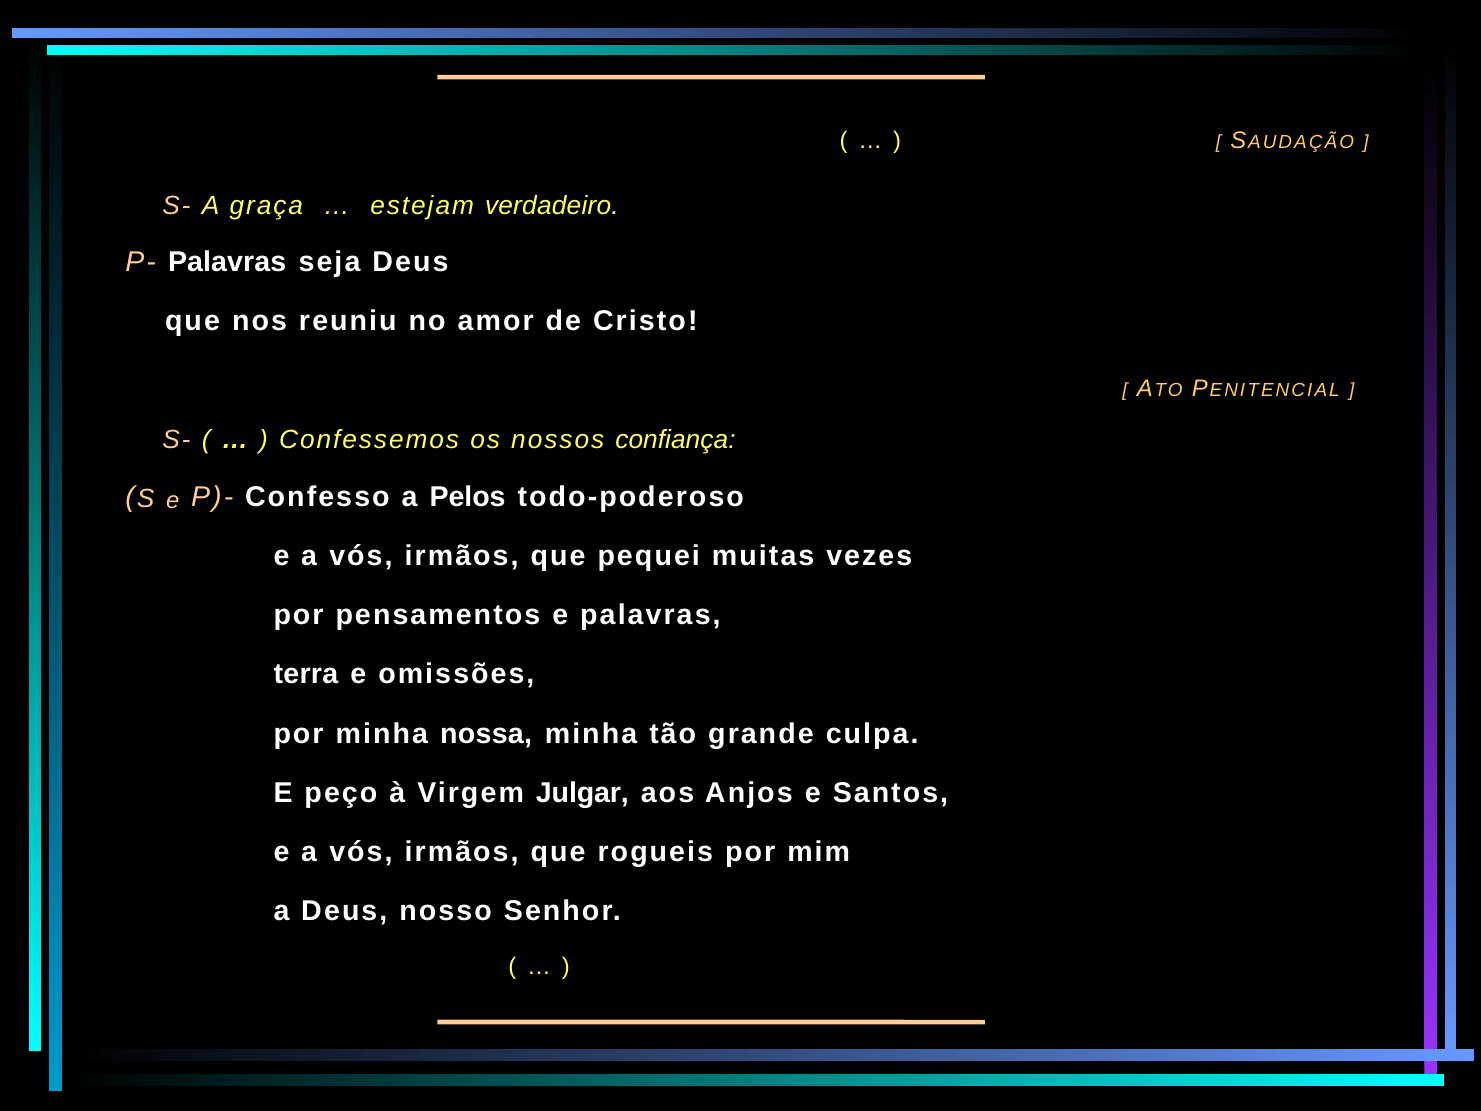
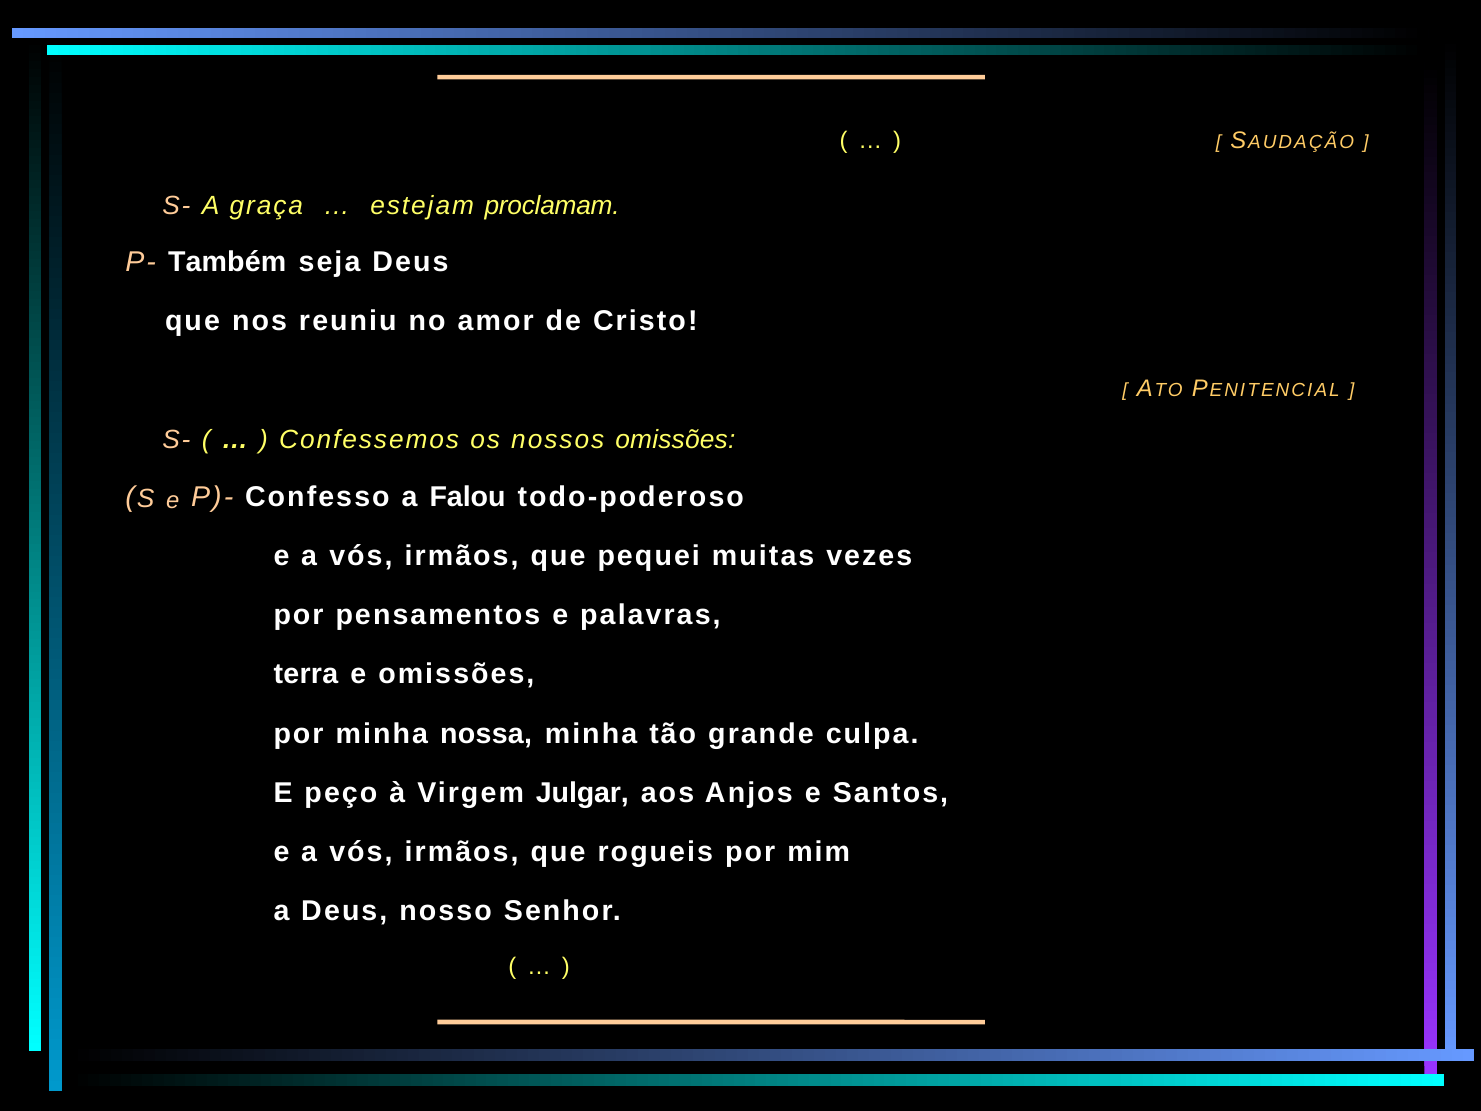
verdadeiro: verdadeiro -> proclamam (552, 206)
P- Palavras: Palavras -> Também (227, 262)
nossos confiança: confiança -> omissões (675, 440)
Pelos: Pelos -> Falou (468, 497)
